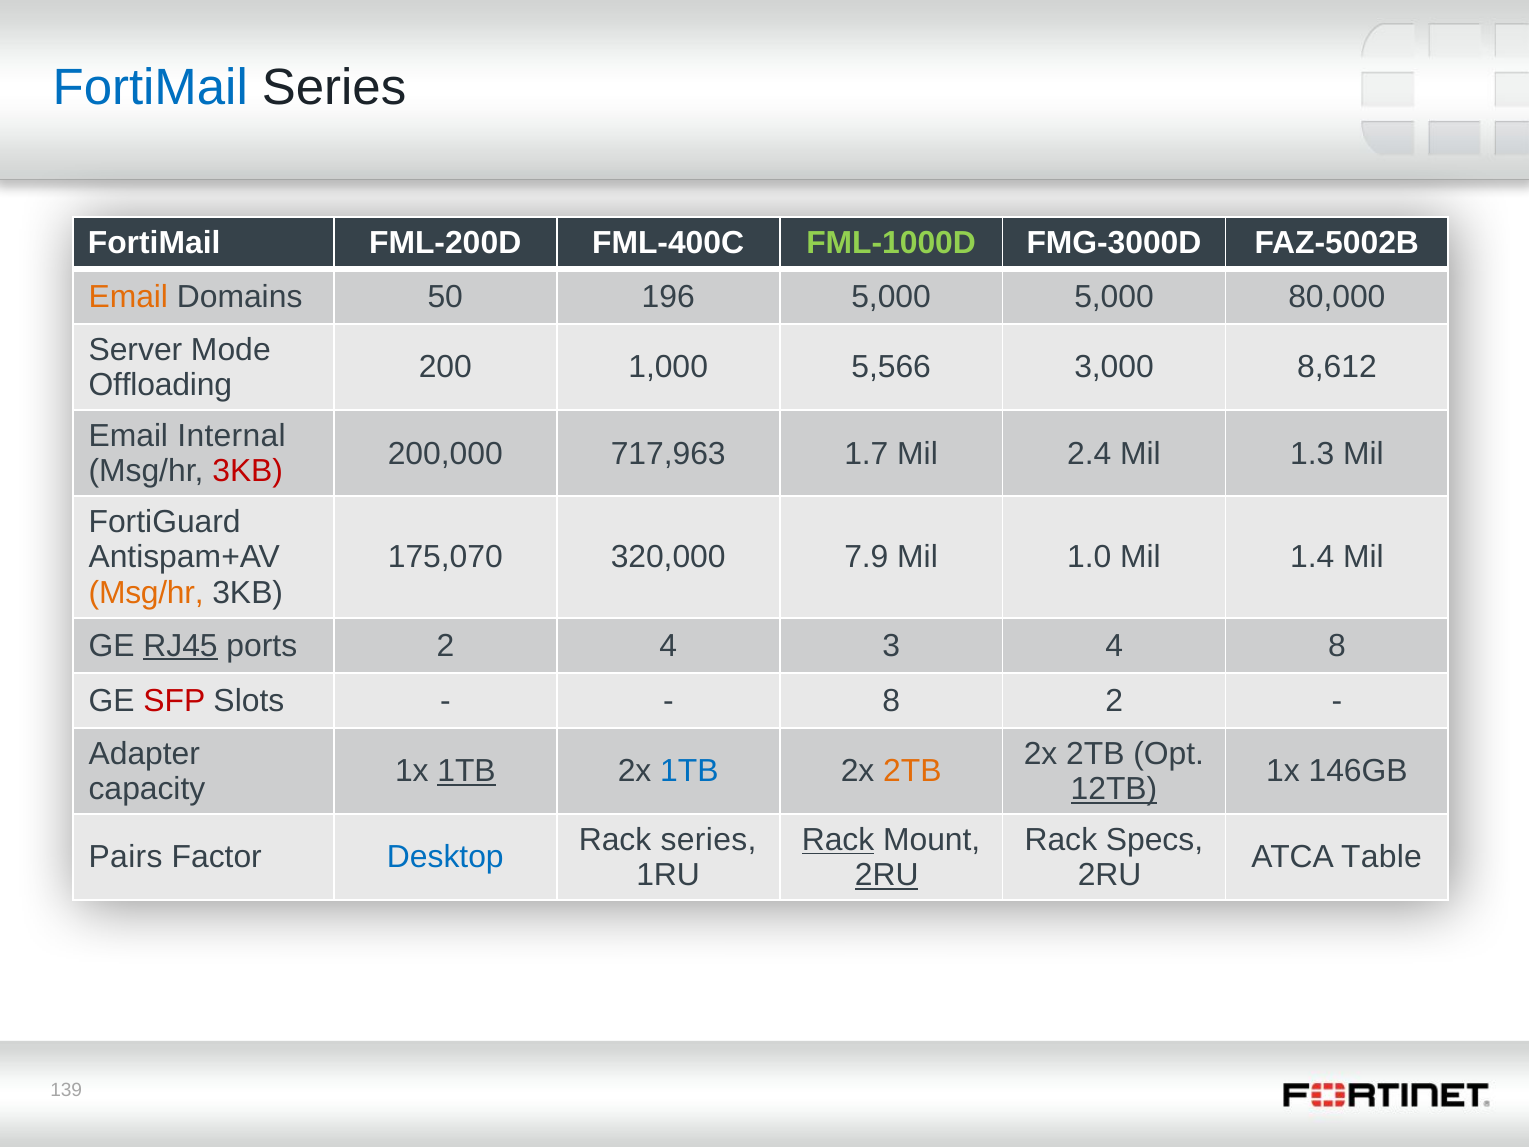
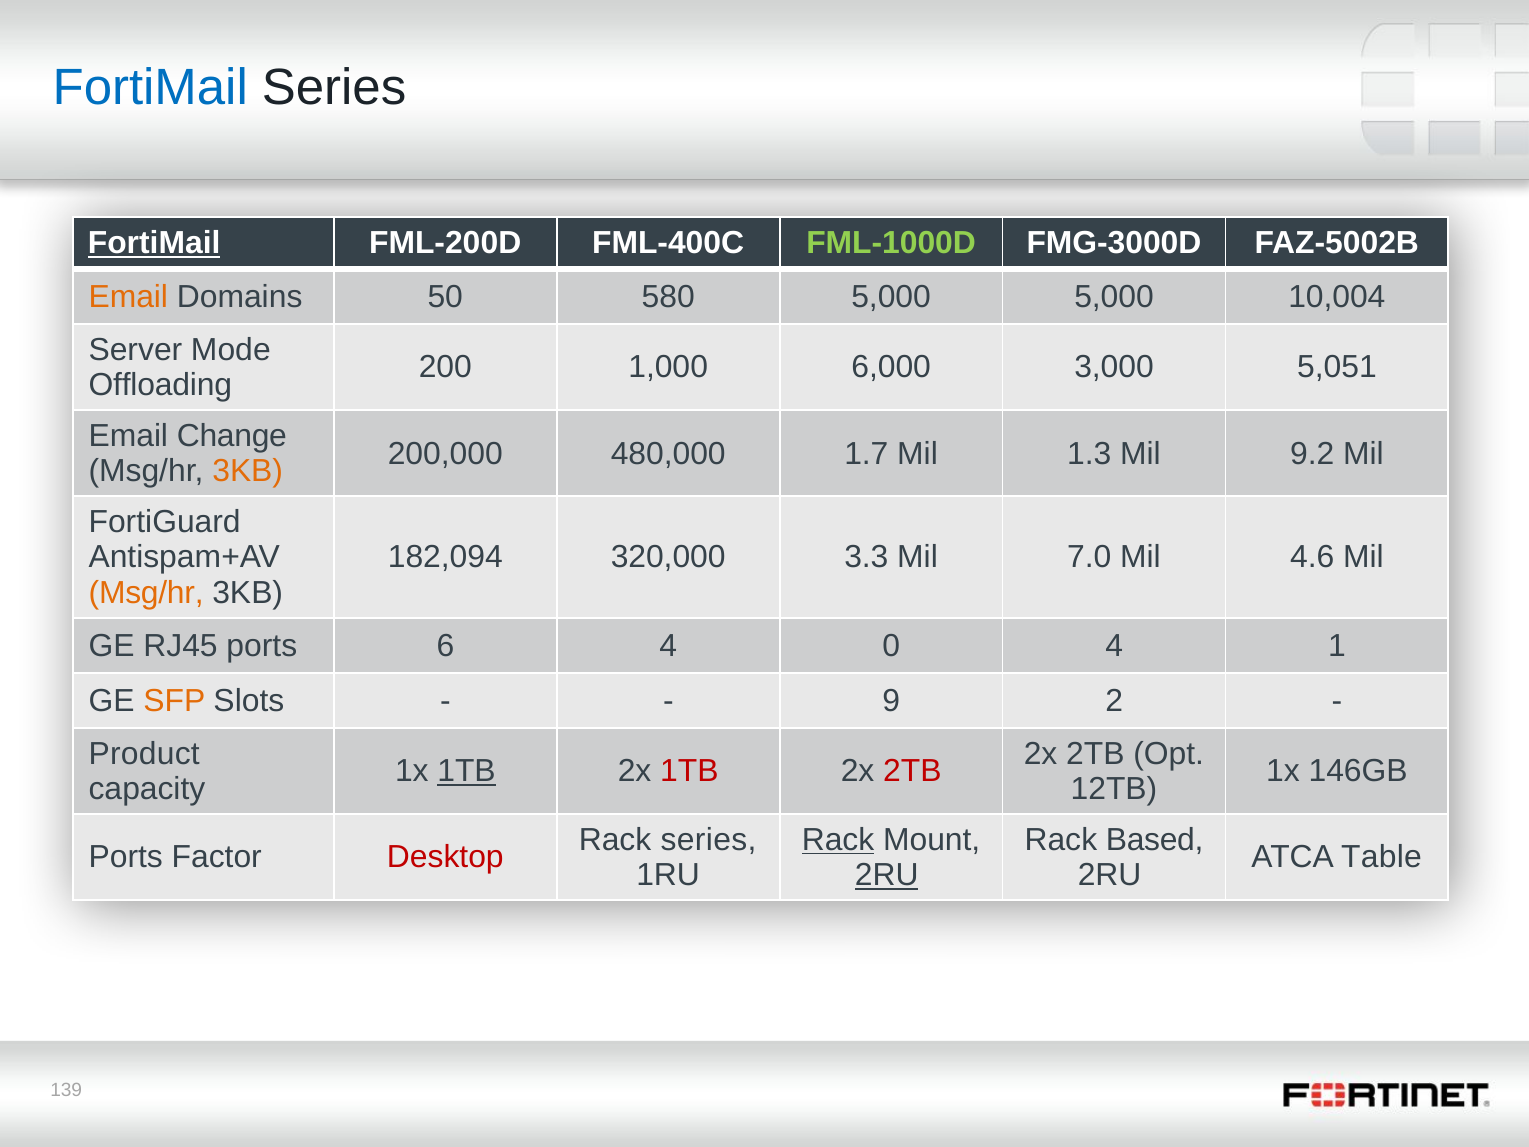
FortiMail underline: none -> present (154, 243)
196: 196 -> 580 (668, 297)
80,000: 80,000 -> 10,004 (1337, 297)
5,566: 5,566 -> 6,000 (891, 367)
8,612: 8,612 -> 5,051 (1337, 367)
Internal: Internal -> Change (232, 436)
717,963: 717,963 -> 480,000 (668, 453)
2.4: 2.4 -> 1.3 (1089, 453)
1.3: 1.3 -> 9.2 (1312, 453)
3KB colour: red -> orange (248, 471)
175,070: 175,070 -> 182,094 (445, 557)
7.9: 7.9 -> 3.3 (866, 557)
1.0: 1.0 -> 7.0 (1089, 557)
1.4: 1.4 -> 4.6 (1312, 557)
RJ45 underline: present -> none (181, 646)
ports 2: 2 -> 6 (445, 646)
3: 3 -> 0 (891, 646)
4 8: 8 -> 1 (1337, 646)
SFP colour: red -> orange (174, 701)
8: 8 -> 9 (891, 701)
Adapter: Adapter -> Product (144, 753)
1TB colour: blue -> red (689, 771)
2TB colour: orange -> red (912, 771)
12TB underline: present -> none (1114, 789)
Specs: Specs -> Based (1155, 840)
Pairs: Pairs -> Ports (126, 857)
Desktop colour: blue -> red (445, 857)
